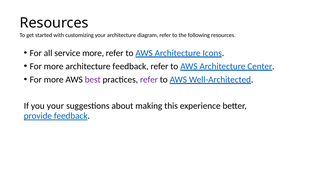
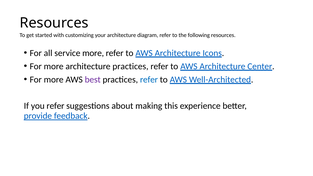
architecture feedback: feedback -> practices (130, 66)
refer colour: purple -> blue (149, 80)
you your: your -> refer (55, 106)
